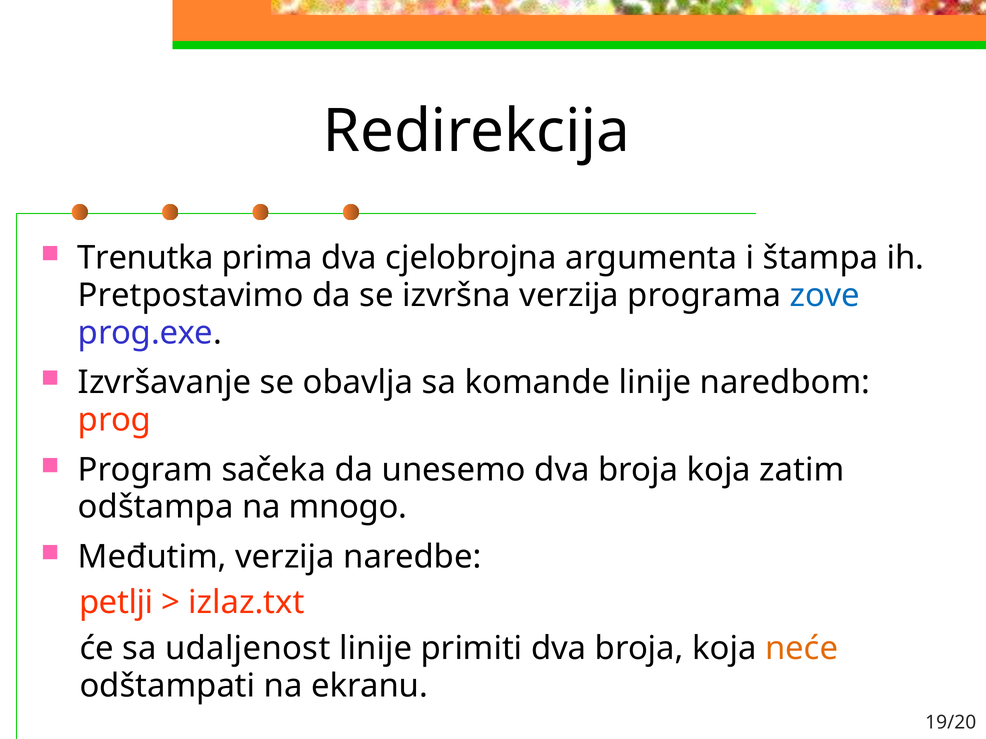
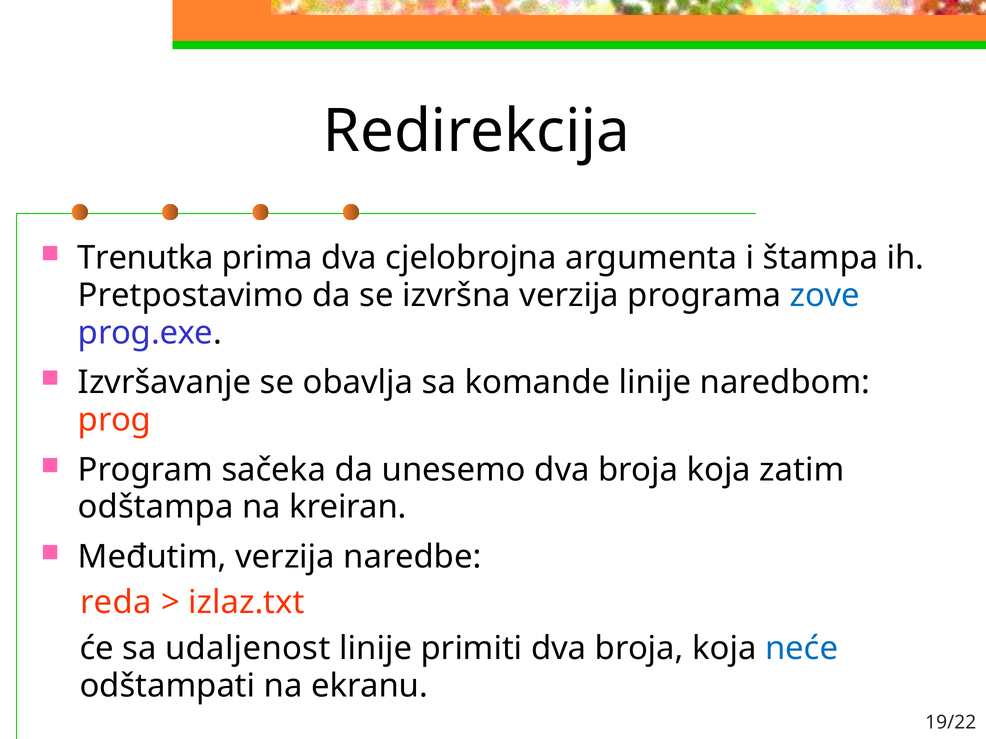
mnogo: mnogo -> kreiran (348, 507)
petlji: petlji -> reda (116, 603)
neće colour: orange -> blue (802, 649)
19/20: 19/20 -> 19/22 (951, 723)
